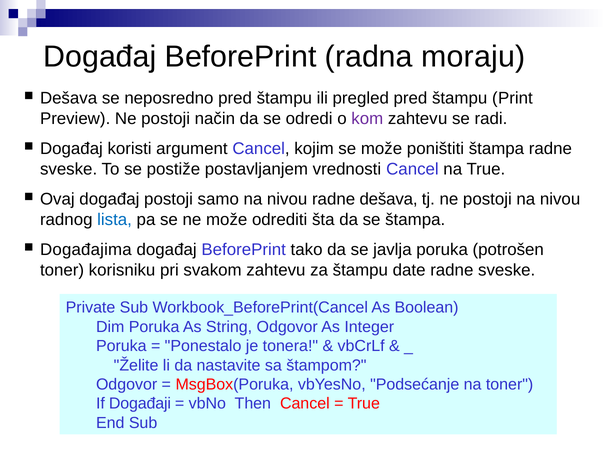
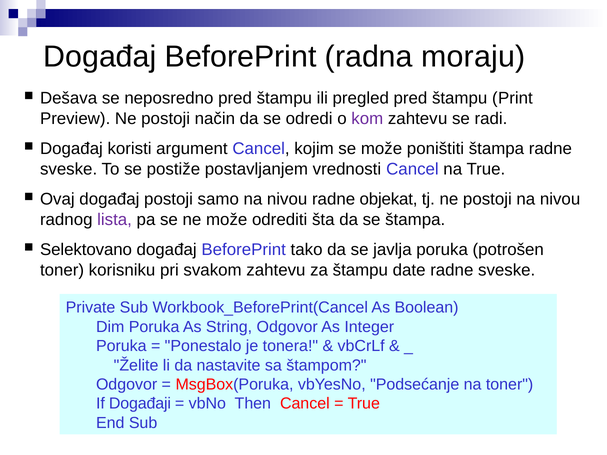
radne dešava: dešava -> objekat (389, 199)
lista colour: blue -> purple (115, 220)
Događajima: Događajima -> Selektovano (86, 250)
